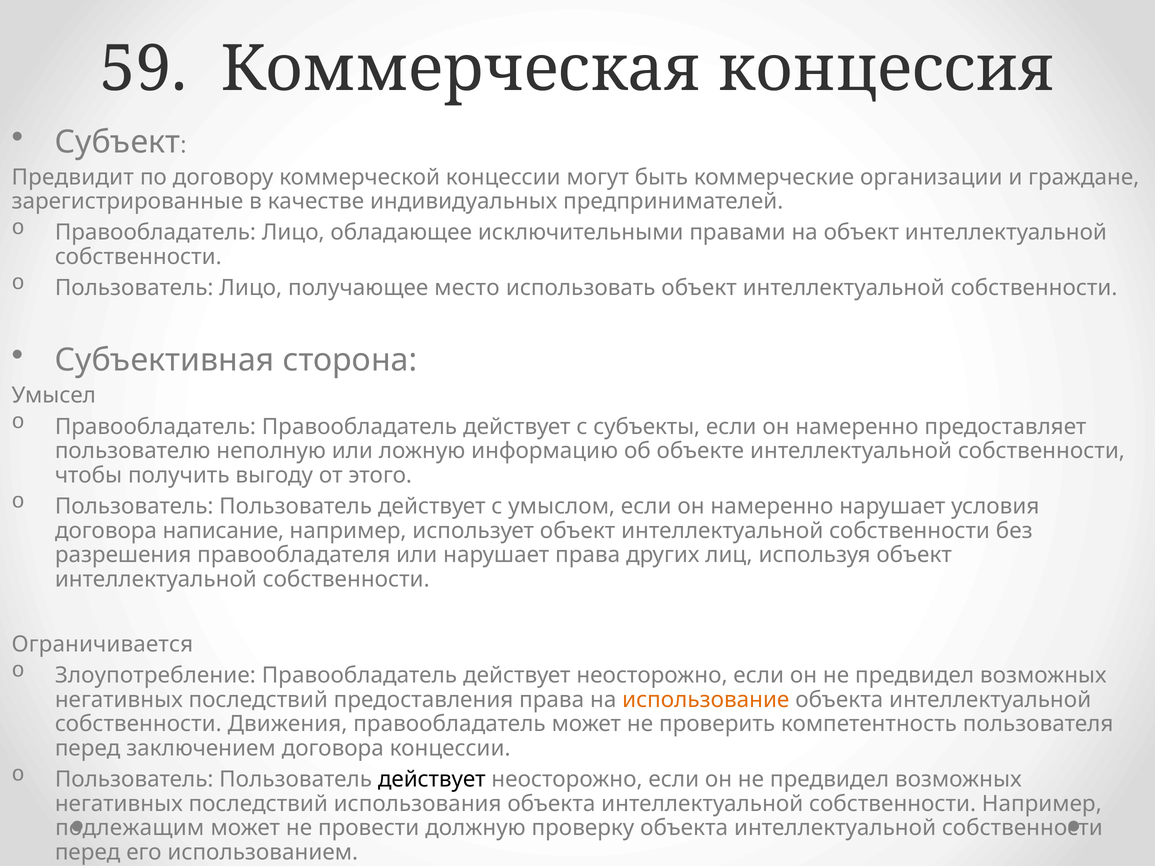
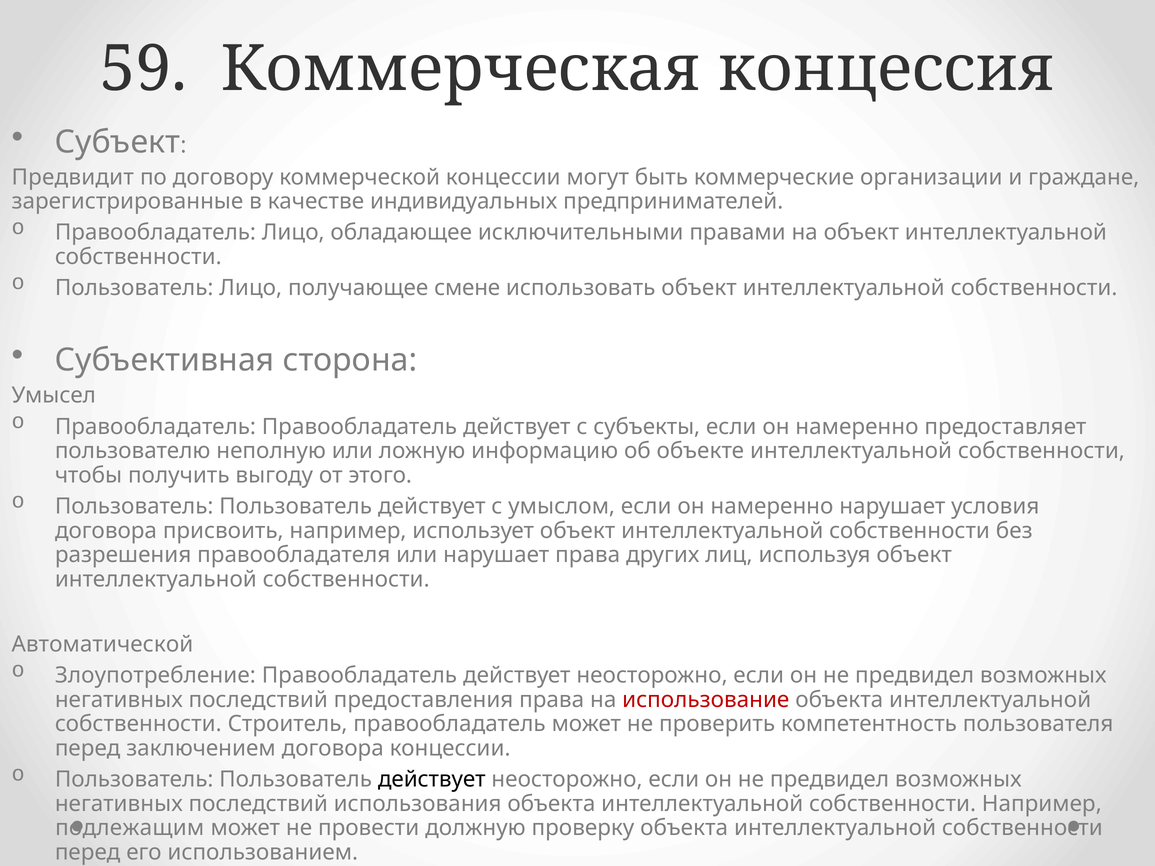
место: место -> смене (467, 288)
написание: написание -> присвоить (223, 531)
Ограничивается: Ограничивается -> Автоматической (102, 644)
использование colour: orange -> red (706, 700)
Движения: Движения -> Строитель (288, 724)
